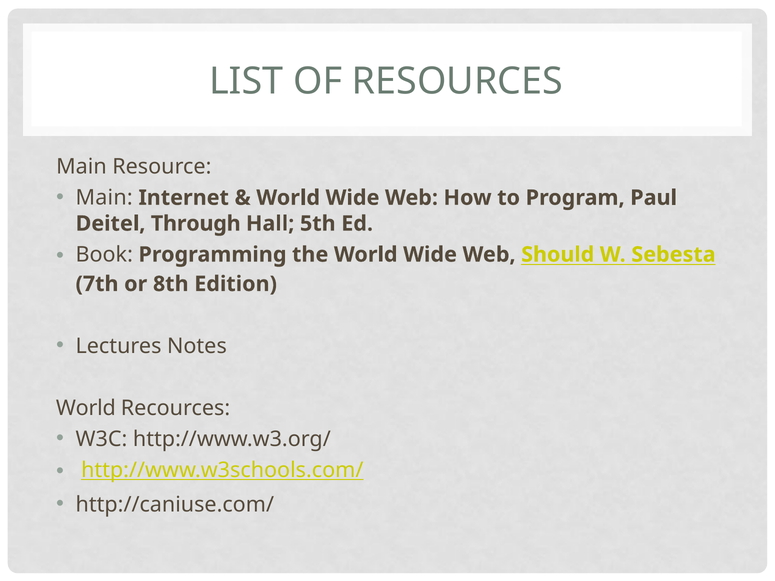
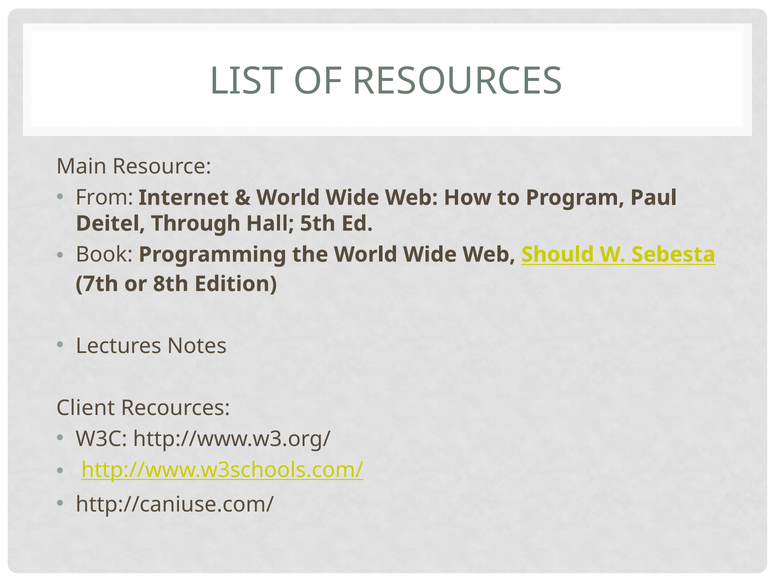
Main: Main -> From (104, 198)
World: World -> Client (86, 408)
